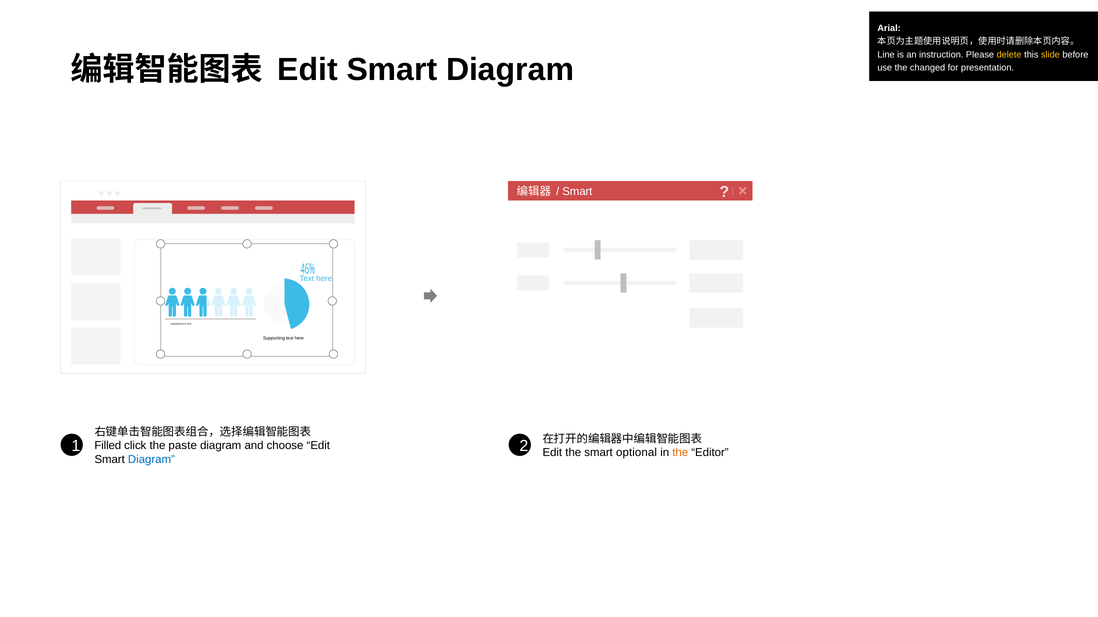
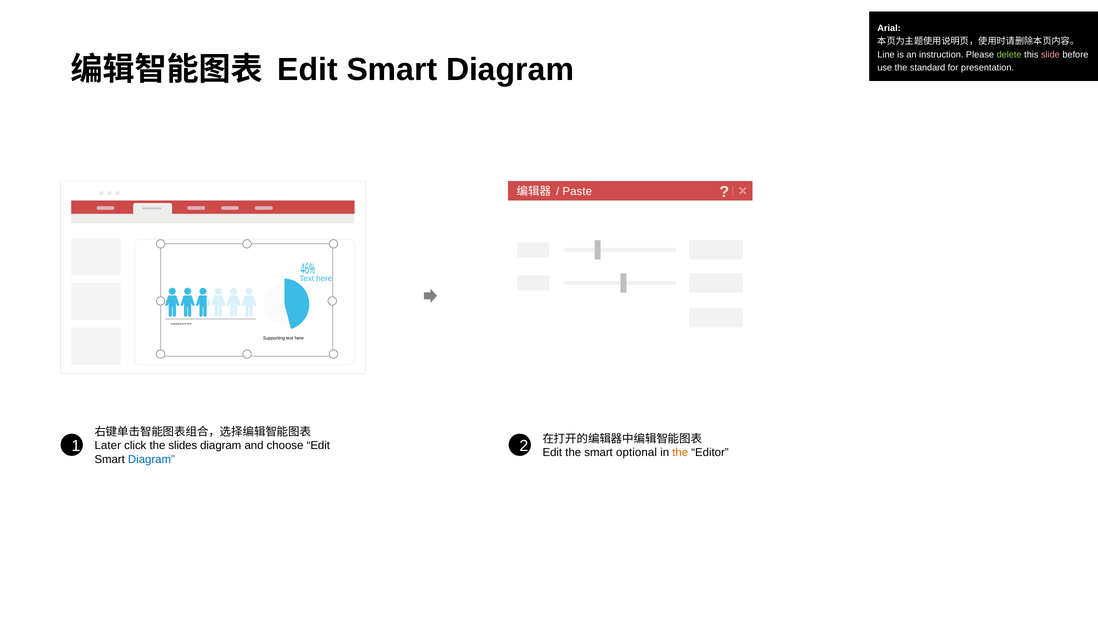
delete colour: yellow -> light green (1009, 55)
slide colour: yellow -> pink (1050, 55)
changed: changed -> standard (928, 68)
Smart: Smart -> Paste (577, 192)
Filled: Filled -> Later (108, 446)
paste: paste -> slides (183, 446)
